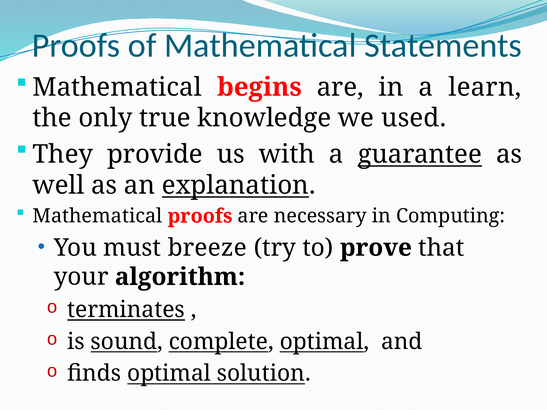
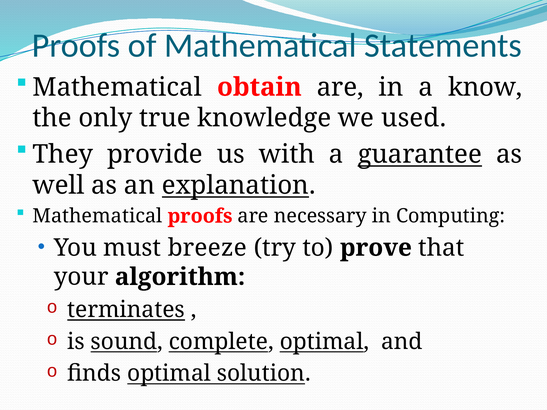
begins: begins -> obtain (259, 87)
learn: learn -> know (485, 87)
